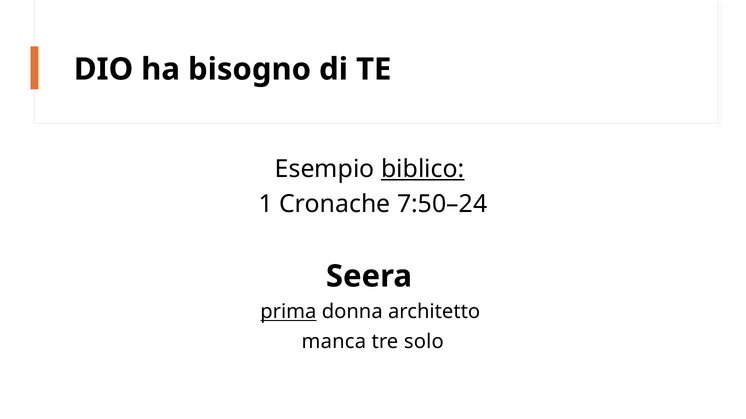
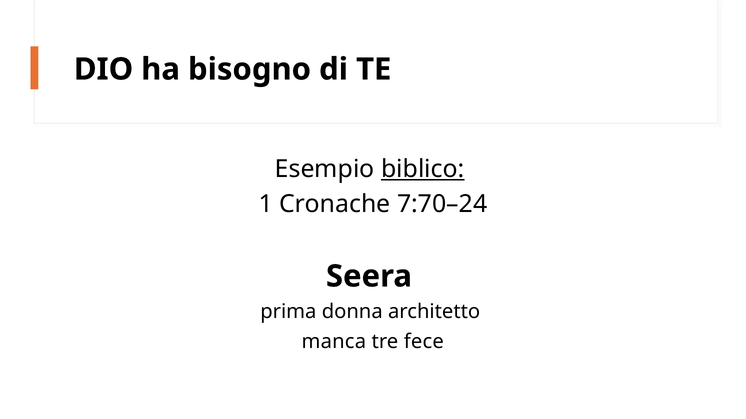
7:50–24: 7:50–24 -> 7:70–24 (442, 204)
prima underline: present -> none (288, 312)
solo: solo -> fece (424, 342)
